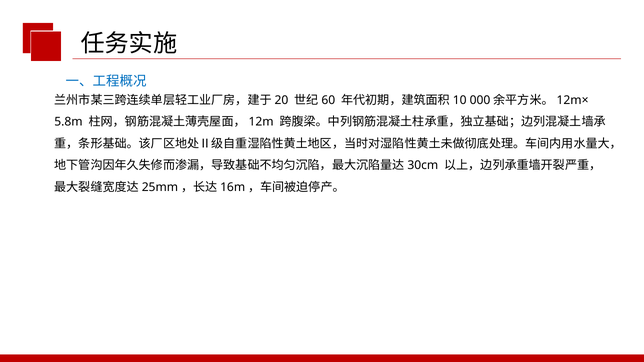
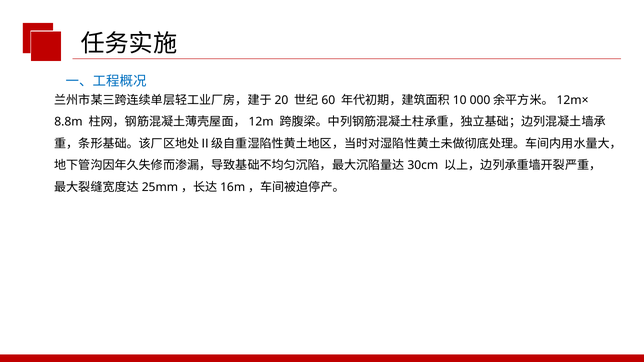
5.8m: 5.8m -> 8.8m (68, 122)
